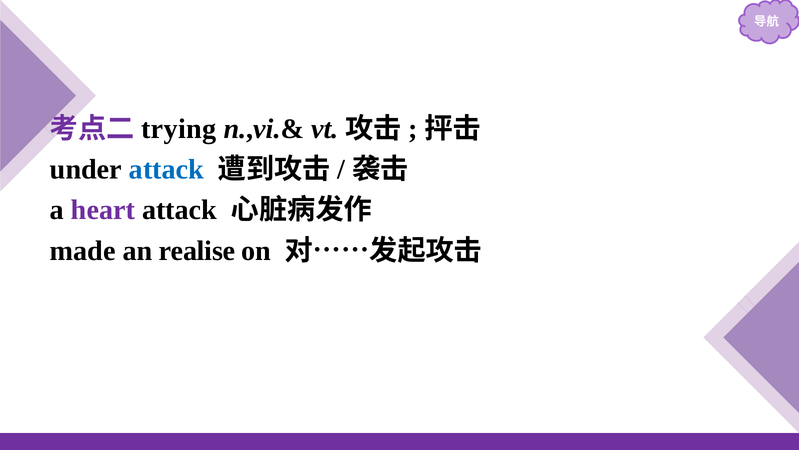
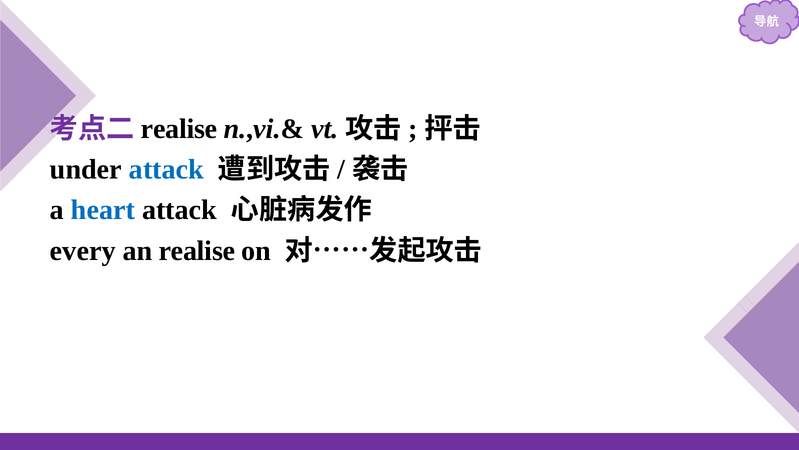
trying: trying -> realise (179, 129)
heart colour: purple -> blue (103, 210)
made: made -> every (83, 250)
